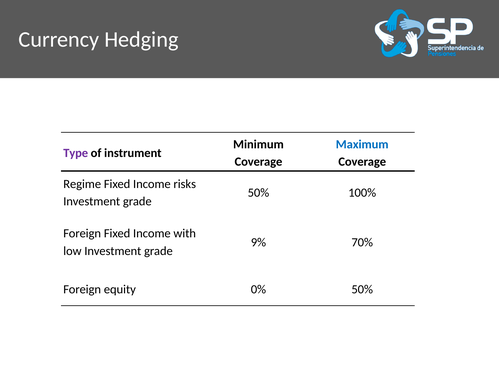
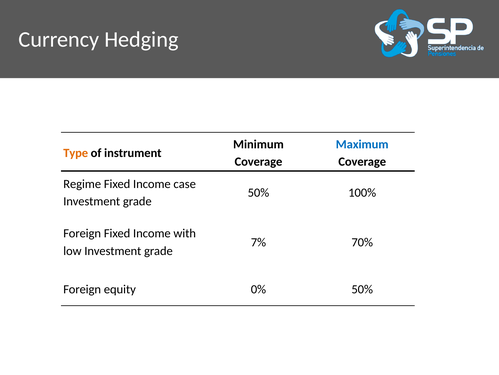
Type colour: purple -> orange (76, 153)
risks: risks -> case (185, 184)
9%: 9% -> 7% (258, 242)
